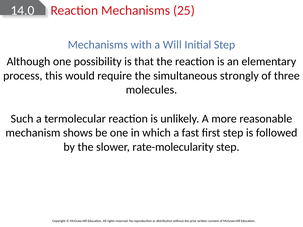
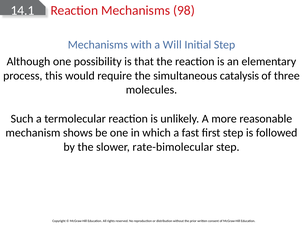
14.0: 14.0 -> 14.1 (22, 11)
25: 25 -> 98 (184, 11)
strongly: strongly -> catalysis (239, 76)
rate-molecularity: rate-molecularity -> rate-bimolecular (173, 147)
